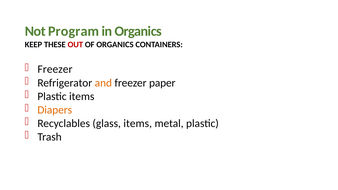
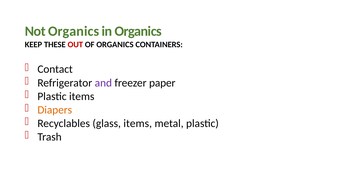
Not Program: Program -> Organics (74, 31)
Freezer: Freezer -> Contact (55, 69)
and colour: orange -> purple (103, 83)
